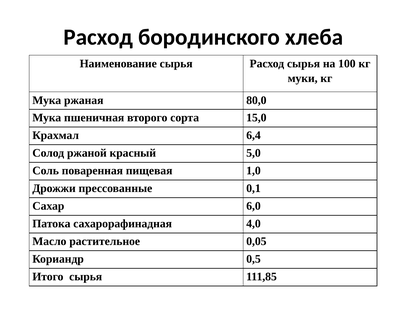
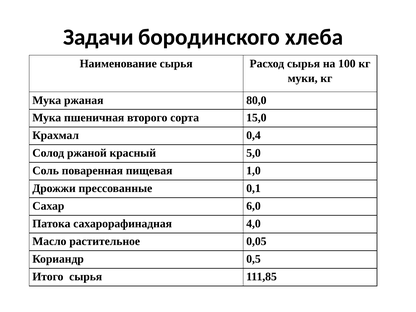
Расход: Расход -> Задачи (98, 37)
6,4: 6,4 -> 0,4 (254, 135)
